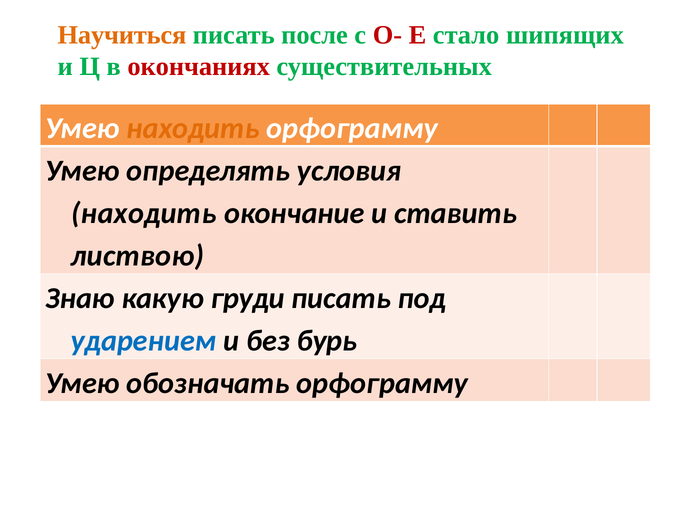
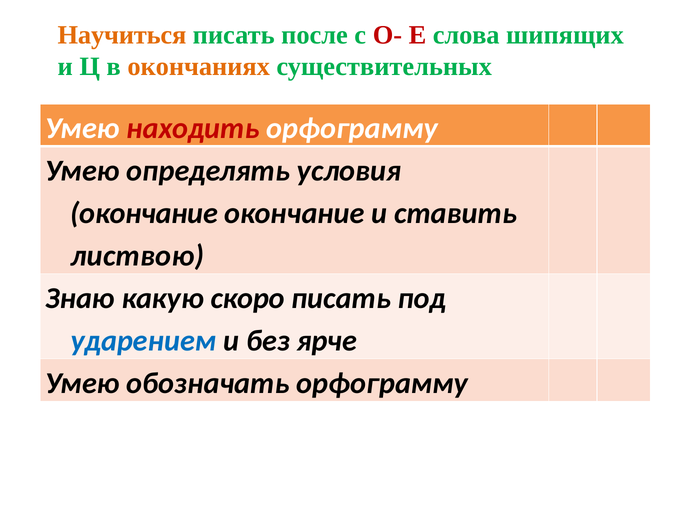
стало: стало -> слова (466, 35)
окончаниях colour: red -> orange (199, 67)
находить colour: orange -> red (193, 128)
находить: находить -> окончание (144, 213)
груди: груди -> скоро (248, 298)
бурь: бурь -> ярче (327, 341)
